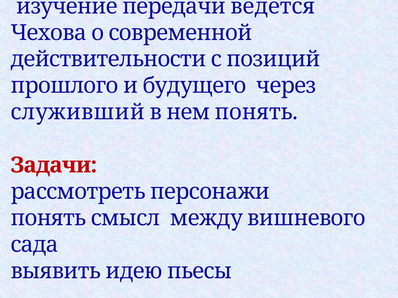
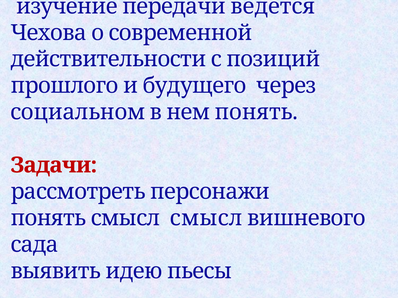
служивший: служивший -> социальном (78, 112)
смысл между: между -> смысл (206, 218)
